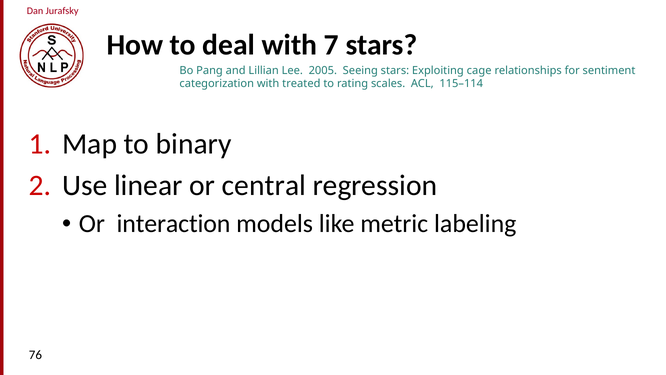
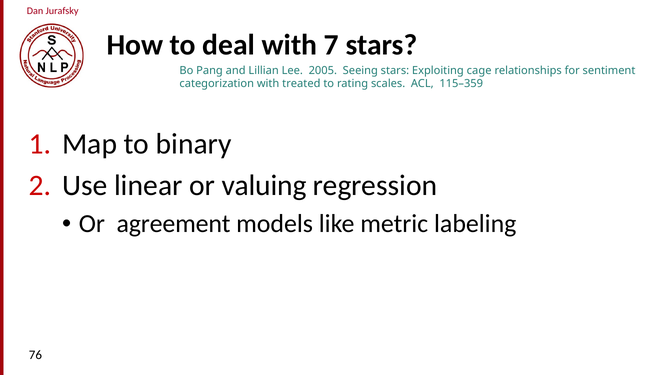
115–114: 115–114 -> 115–359 (461, 84)
central: central -> valuing (264, 185)
interaction: interaction -> agreement (174, 224)
